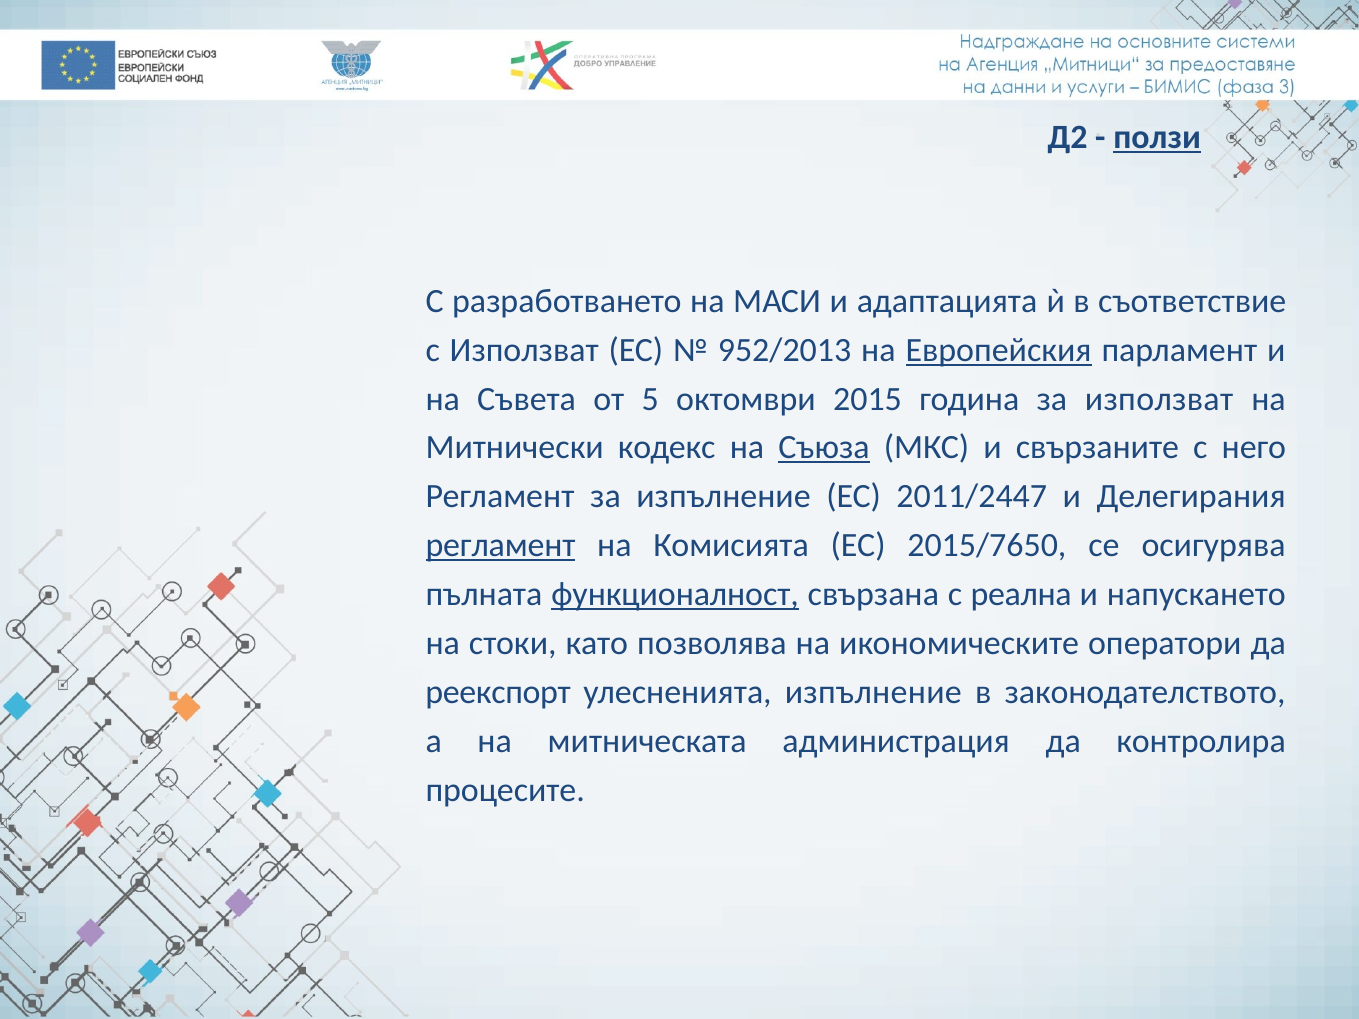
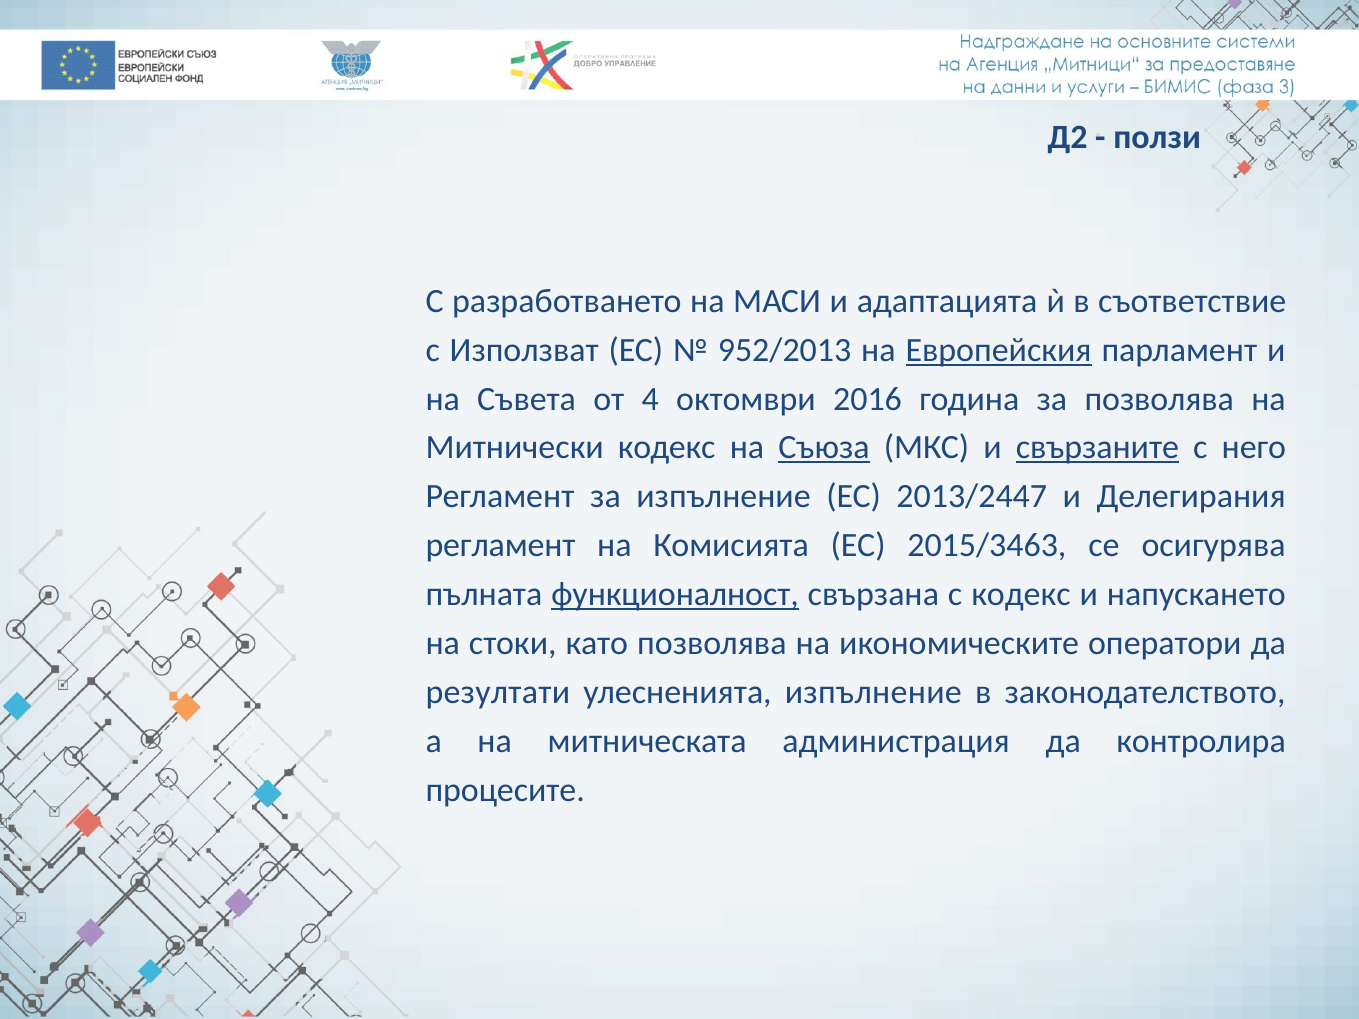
ползи underline: present -> none (1157, 138)
5: 5 -> 4 (650, 399)
2015: 2015 -> 2016 (868, 399)
за използват: използват -> позволява (1159, 399)
свързаните underline: none -> present (1097, 448)
2011/2447: 2011/2447 -> 2013/2447 (972, 497)
регламент underline: present -> none (501, 546)
2015/7650: 2015/7650 -> 2015/3463 (987, 546)
с реална: реална -> кодекс (1021, 595)
реекспорт: реекспорт -> резултати (498, 692)
